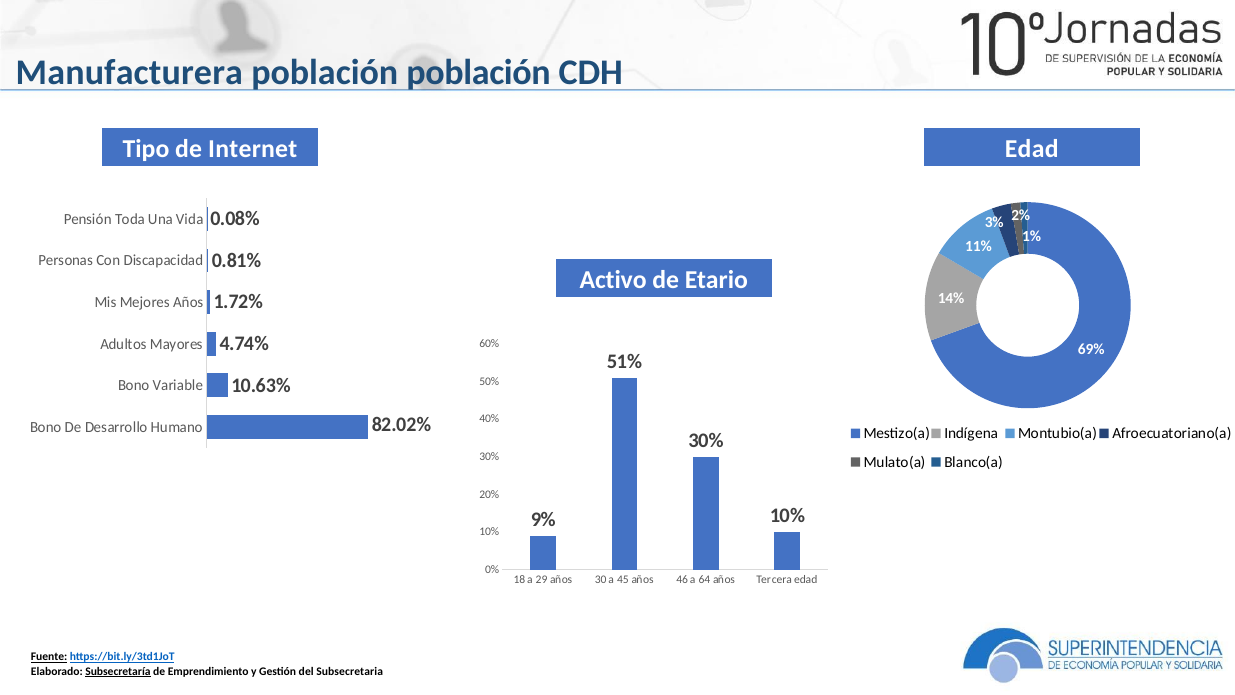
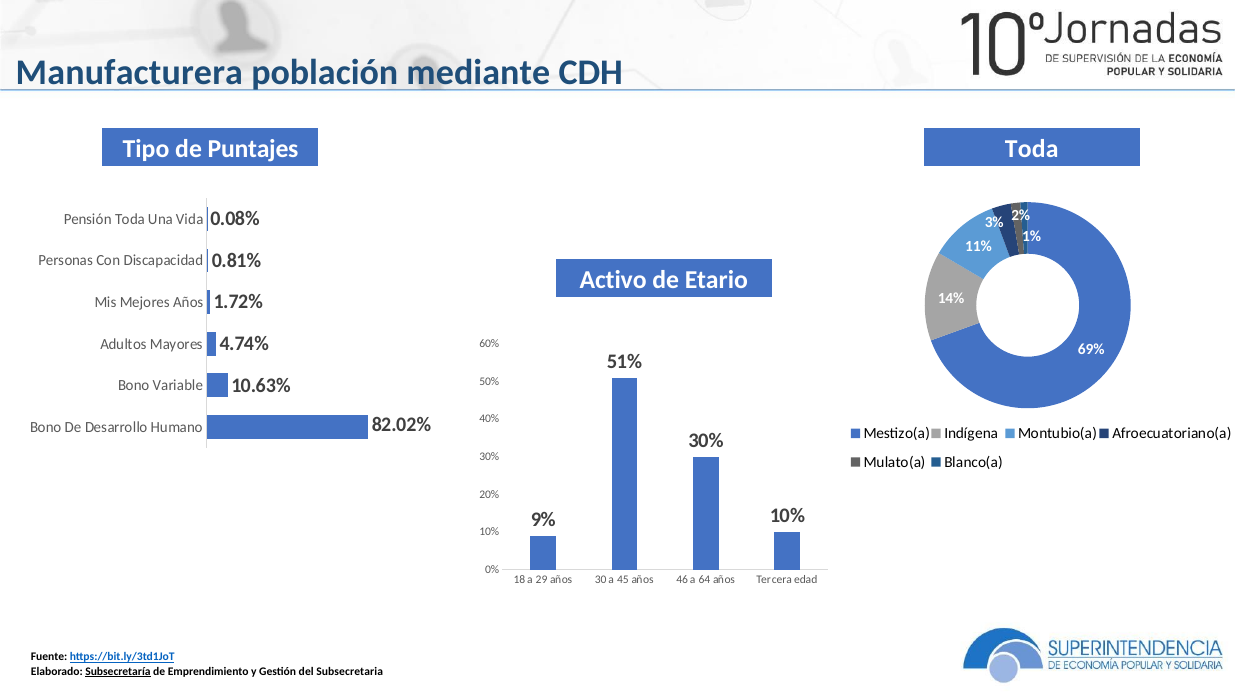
población población: población -> mediante (478, 72)
Internet: Internet -> Puntajes (253, 148)
Edad: Edad -> Toda (1032, 149)
Fuente underline: present -> none (49, 657)
